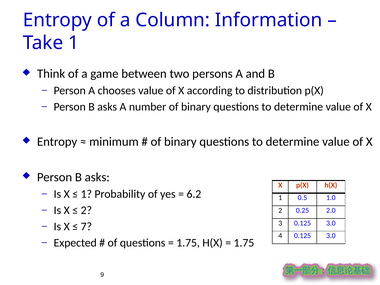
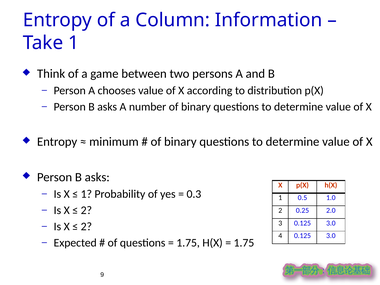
6.2: 6.2 -> 0.3 (194, 194)
7: 7 -> 2 (86, 226)
